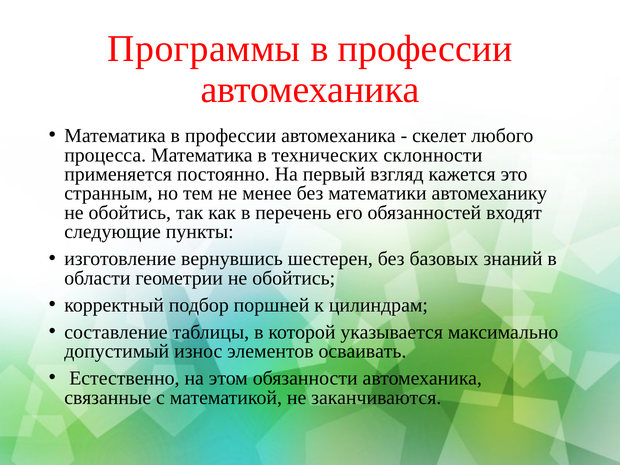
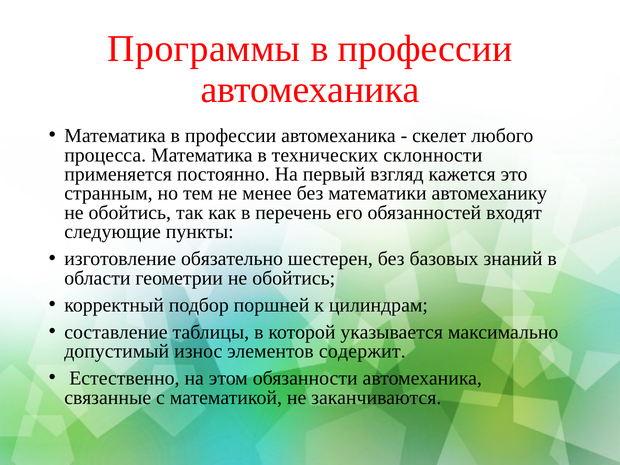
вернувшись: вернувшись -> обязательно (232, 259)
осваивать: осваивать -> содержит (362, 351)
